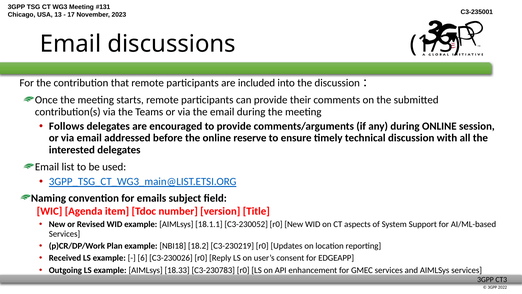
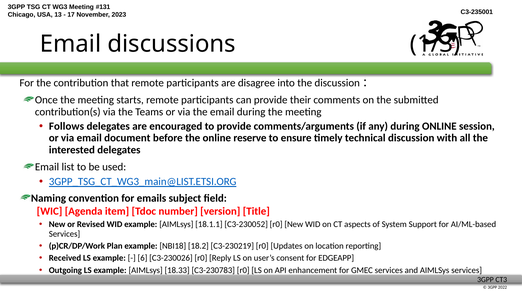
included: included -> disagree (256, 83)
addressed: addressed -> document (127, 138)
